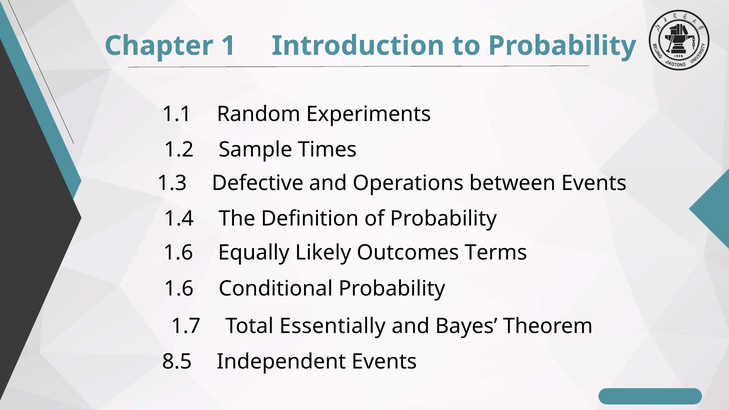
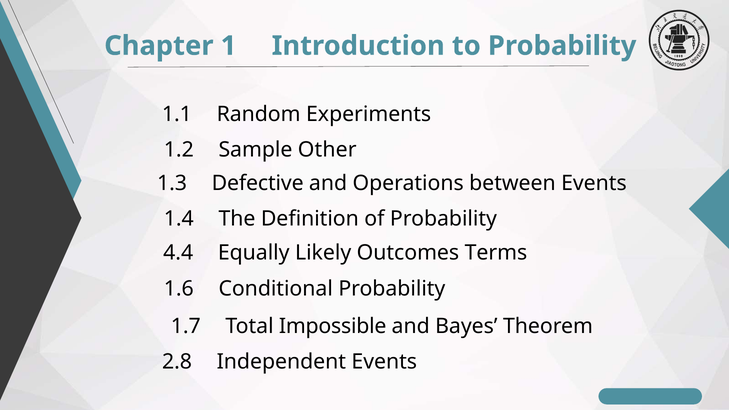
Times: Times -> Other (327, 150)
1.6: 1.6 -> 4.4 (178, 253)
Essentially: Essentially -> Impossible (333, 326)
8.5: 8.5 -> 2.8 (177, 362)
